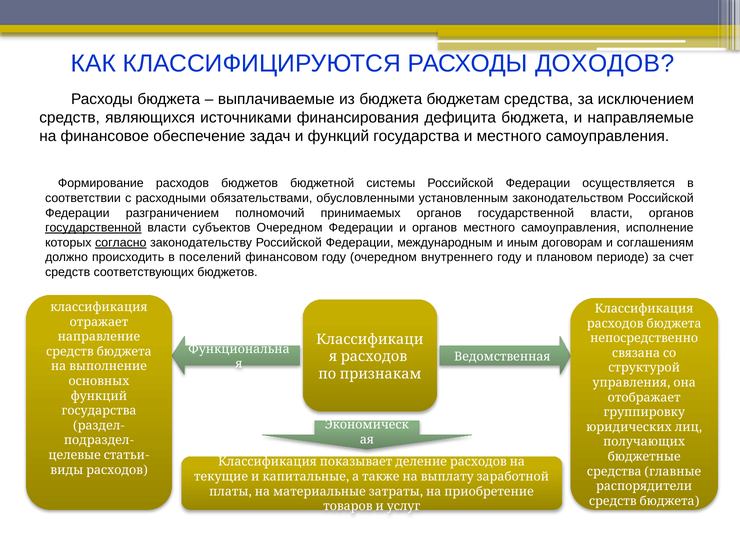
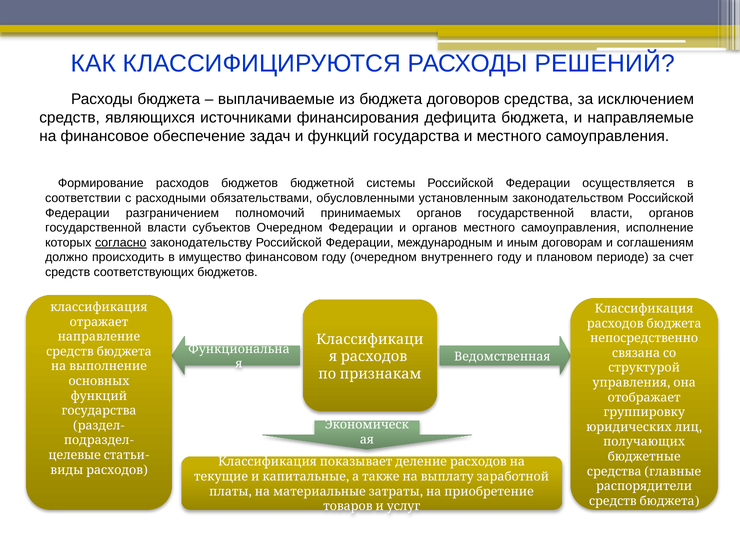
ДОХОДОВ: ДОХОДОВ -> РЕШЕНИЙ (605, 64)
бюджетам: бюджетам -> договоров (463, 99)
государственной underline: present -> none (93, 228)
поселений: поселений -> имущество (210, 257)
